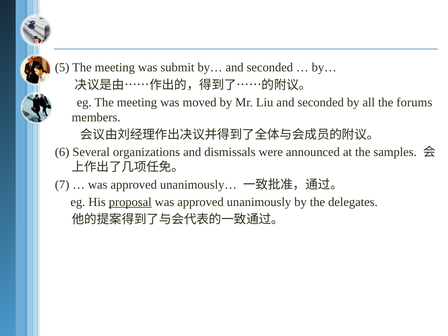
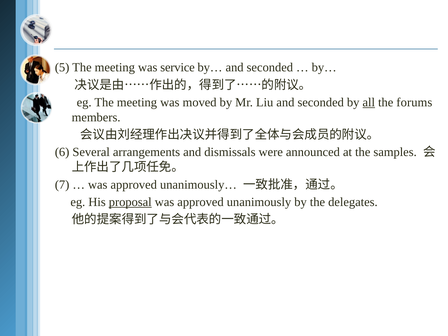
submit: submit -> service (178, 68)
all underline: none -> present (369, 102)
organizations: organizations -> arrangements (146, 152)
